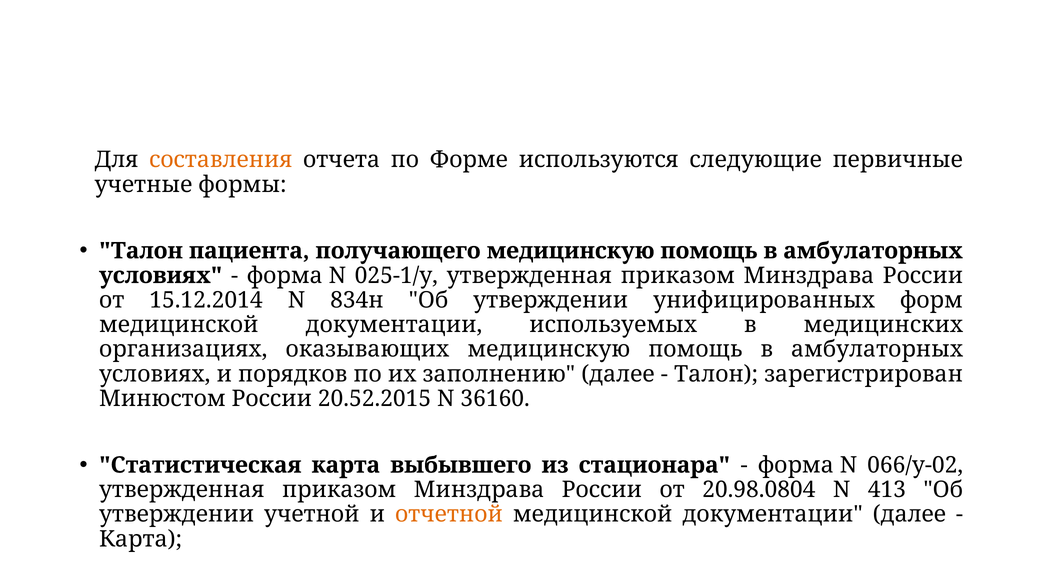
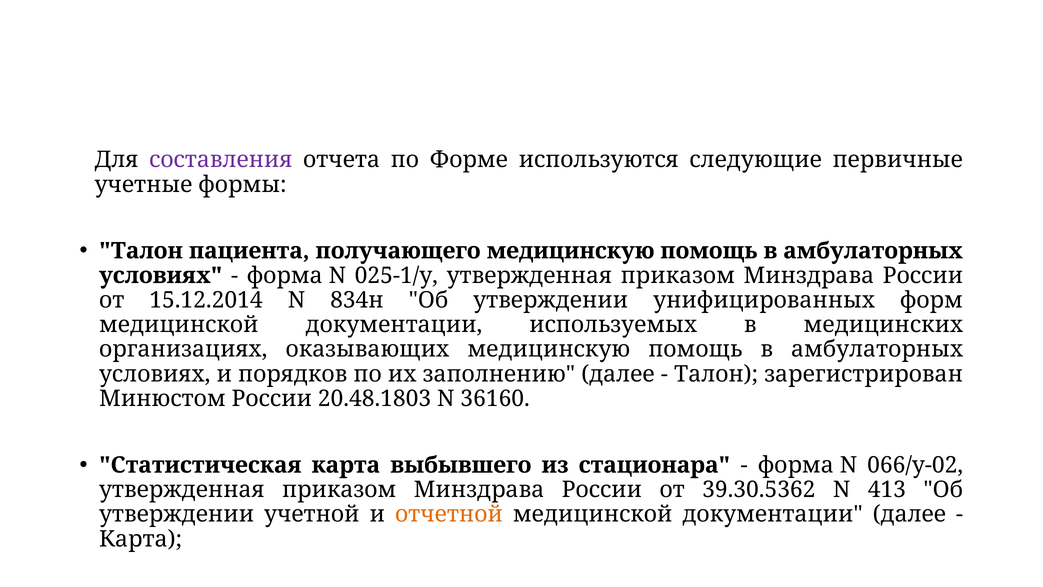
составления colour: orange -> purple (221, 160)
20.52.2015: 20.52.2015 -> 20.48.1803 (375, 399)
20.98.0804: 20.98.0804 -> 39.30.5362 (759, 490)
